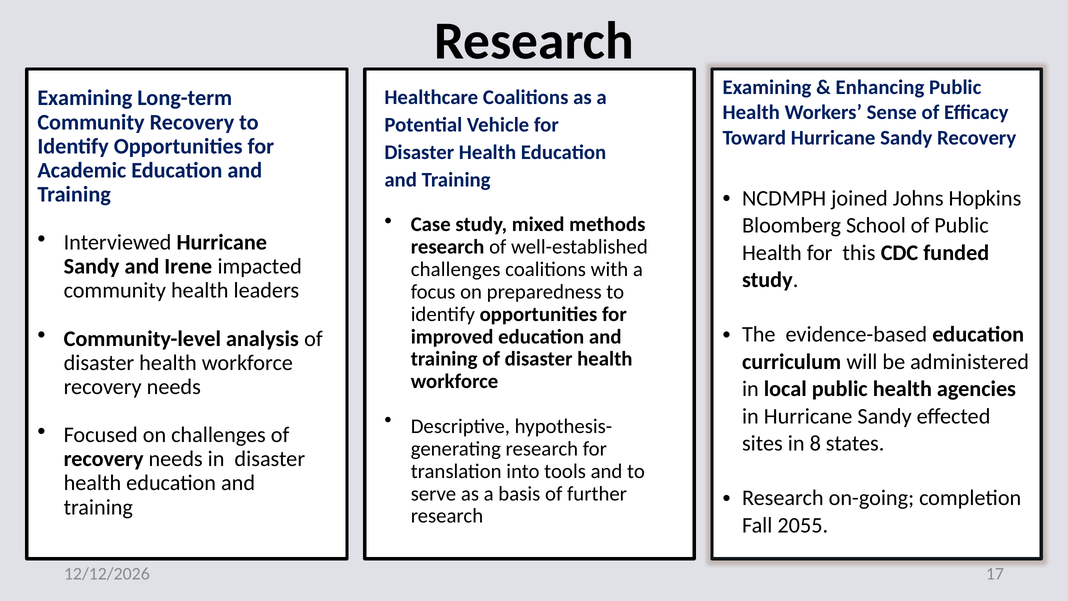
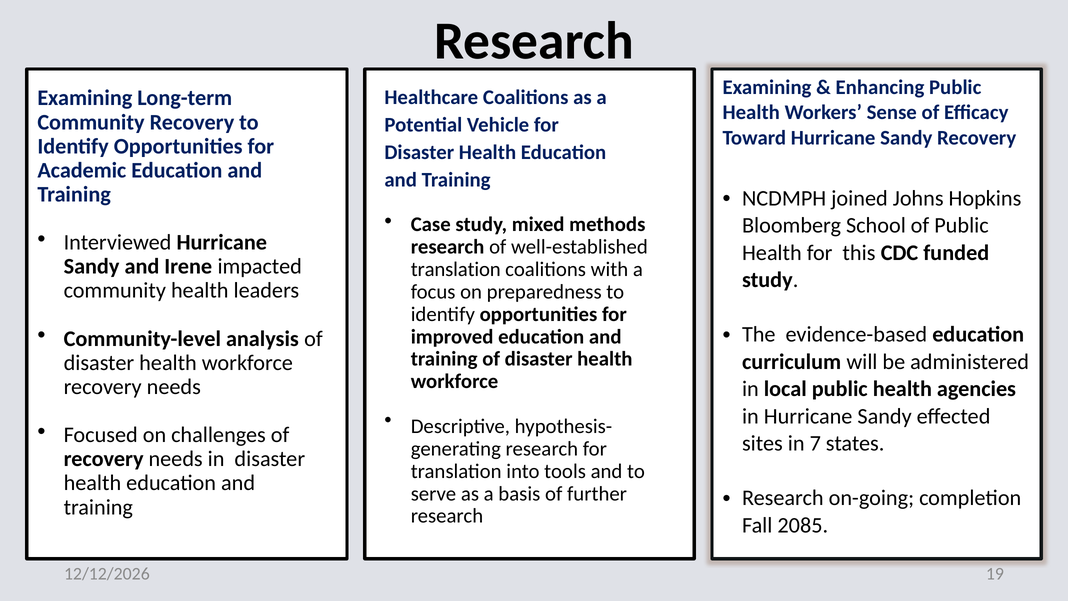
challenges: challenges -> translation (456, 269)
8: 8 -> 7 (815, 443)
2055: 2055 -> 2085 (803, 525)
17: 17 -> 19 (995, 574)
